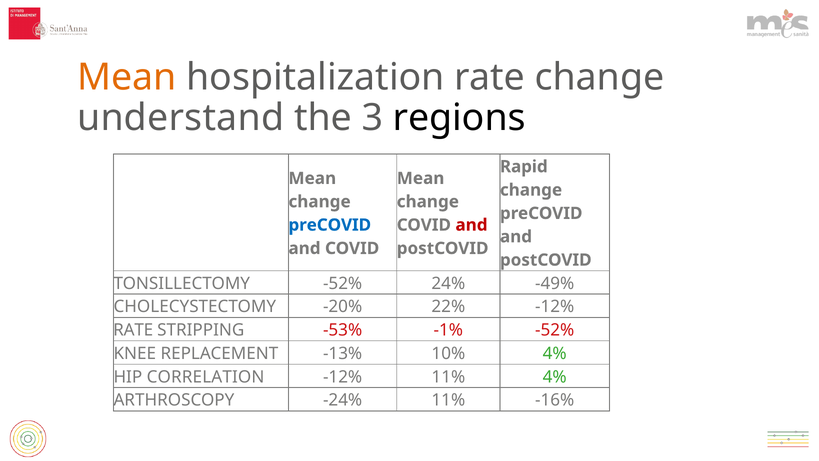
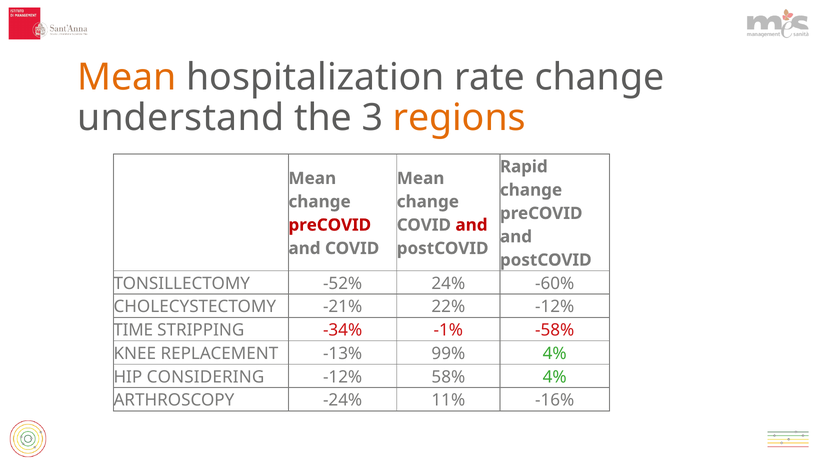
regions colour: black -> orange (459, 118)
preCOVID colour: blue -> red (330, 225)
-49%: -49% -> -60% (555, 283)
-20%: -20% -> -21% (343, 307)
RATE: RATE -> TIME (133, 330)
-53%: -53% -> -34% (343, 330)
-1% -52%: -52% -> -58% (555, 330)
10%: 10% -> 99% (448, 353)
CORRELATION: CORRELATION -> CONSIDERING (206, 377)
-12% 11%: 11% -> 58% (448, 377)
